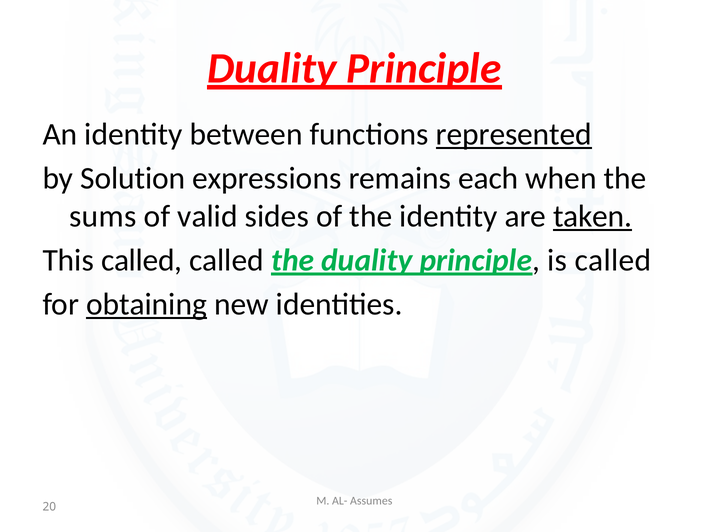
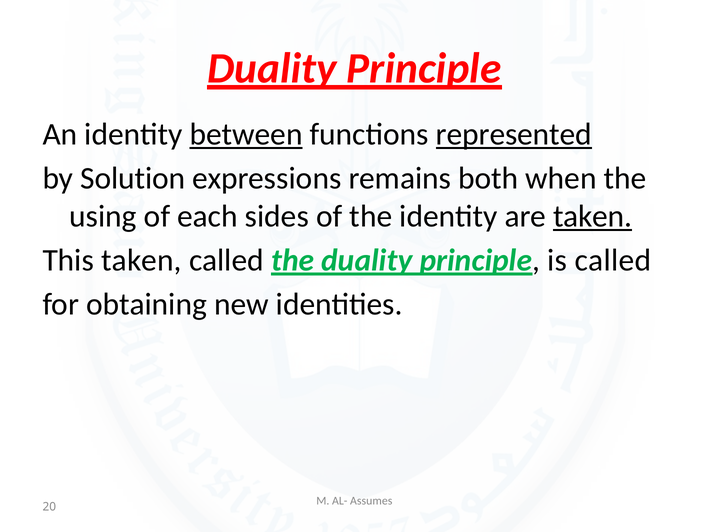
between underline: none -> present (246, 134)
each: each -> both (488, 178)
sums: sums -> using (103, 216)
valid: valid -> each (208, 216)
This called: called -> taken (141, 260)
obtaining underline: present -> none (147, 304)
